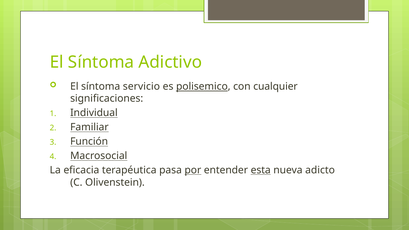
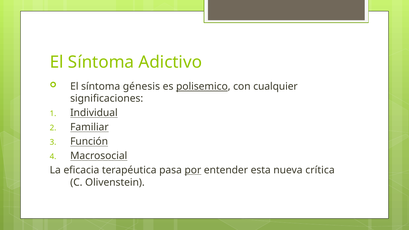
servicio: servicio -> génesis (141, 86)
esta underline: present -> none (261, 170)
adicto: adicto -> crítica (320, 170)
